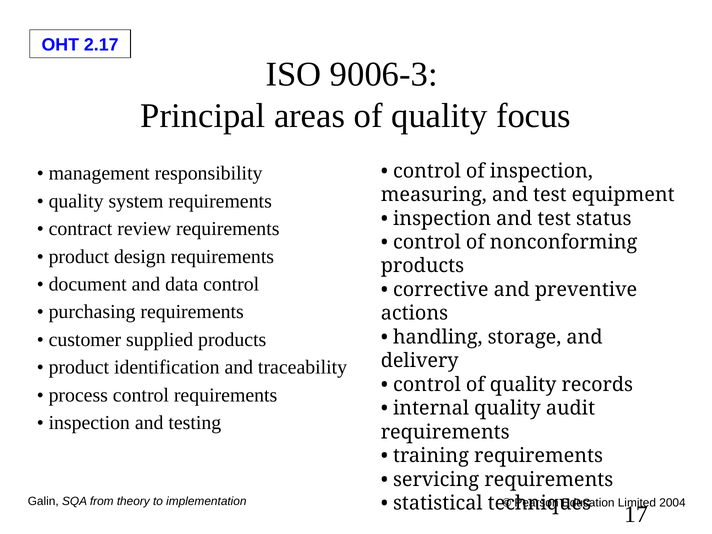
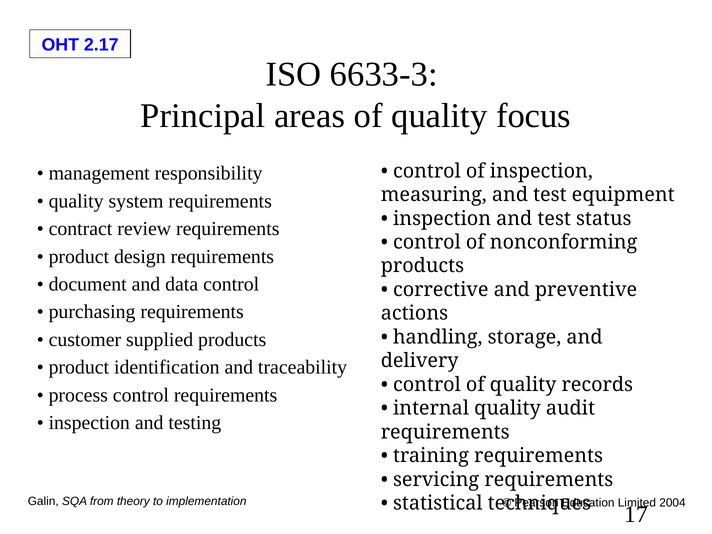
9006-3: 9006-3 -> 6633-3 (384, 74)
